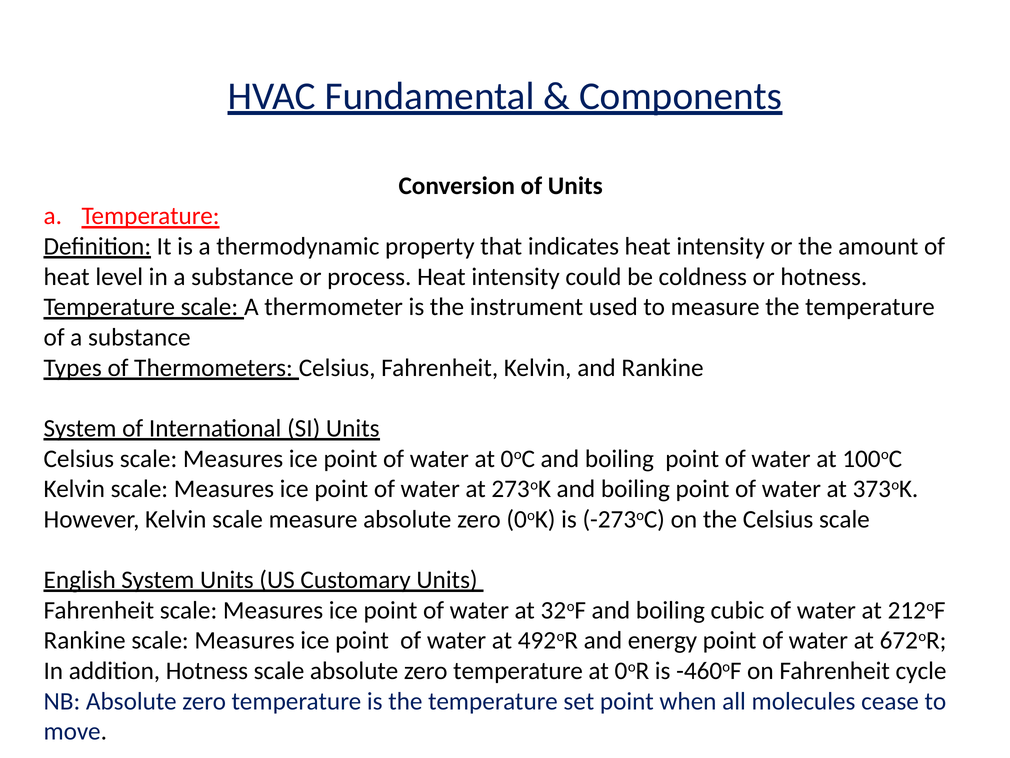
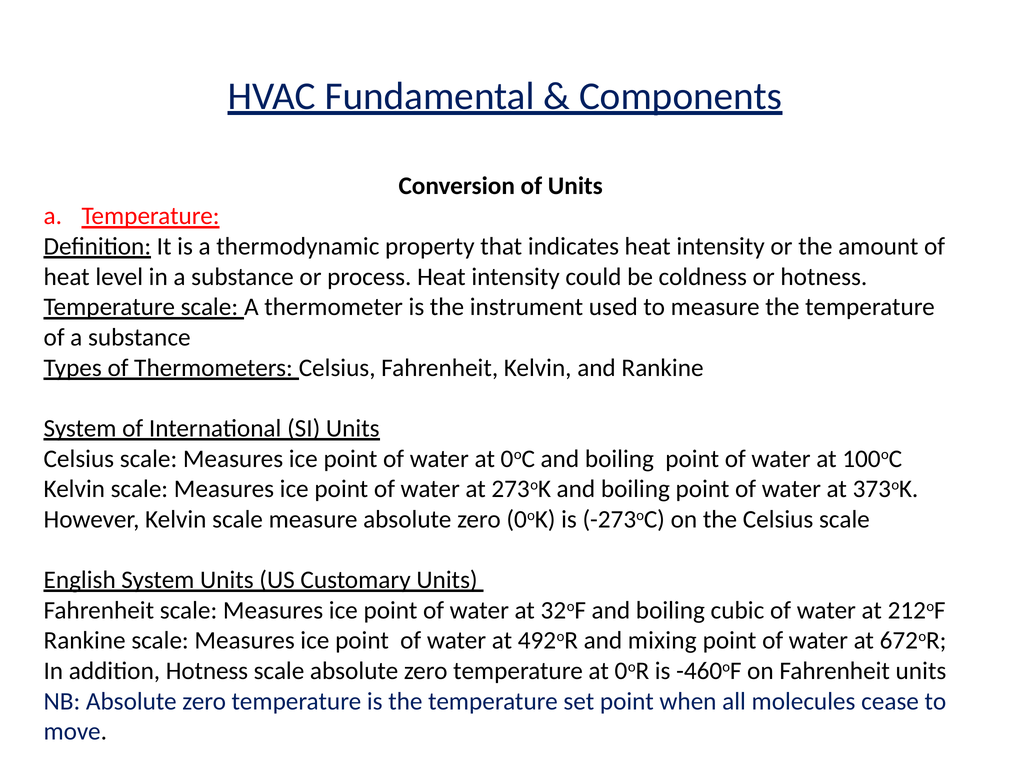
energy: energy -> mixing (662, 640)
Fahrenheit cycle: cycle -> units (921, 670)
